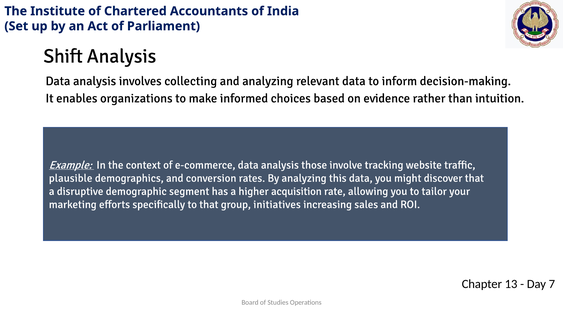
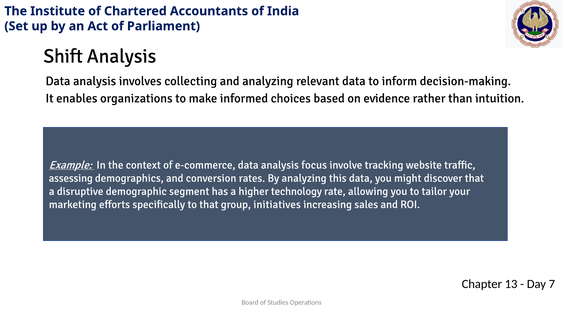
those: those -> focus (314, 165)
plausible: plausible -> assessing (71, 178)
acquisition: acquisition -> technology (296, 191)
